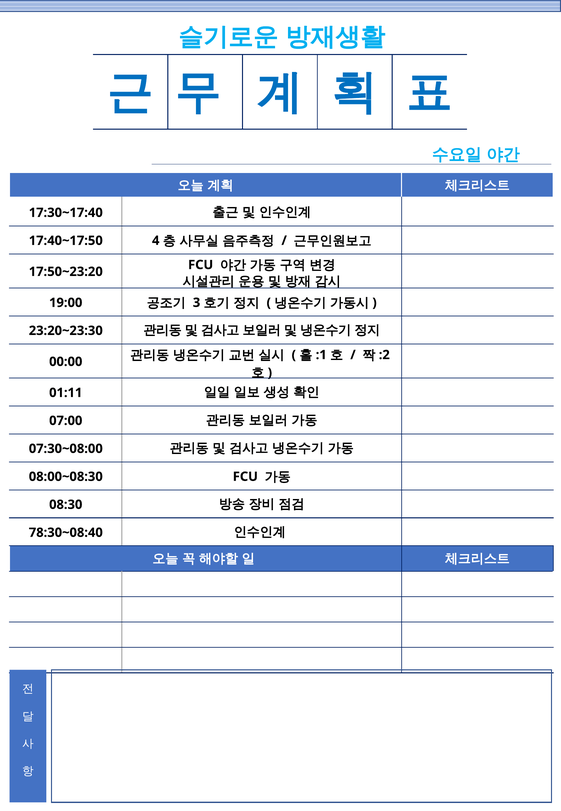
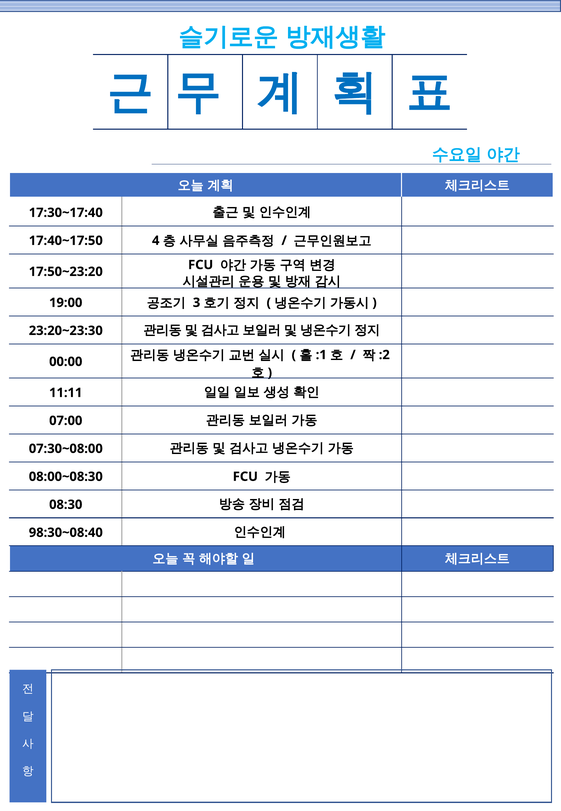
01:11: 01:11 -> 11:11 (66, 392)
78:30~08:40: 78:30~08:40 -> 98:30~08:40 (66, 532)
